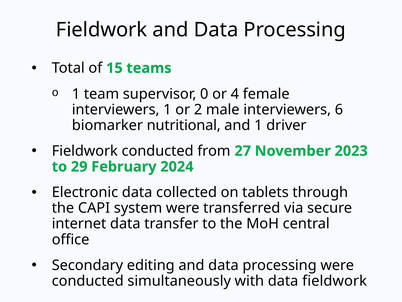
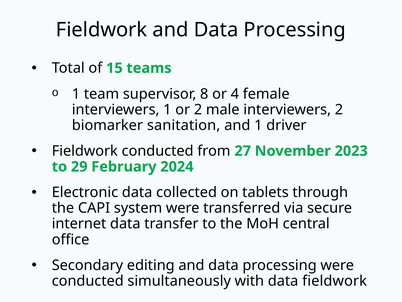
0: 0 -> 8 (204, 94)
interviewers 6: 6 -> 2 (339, 109)
nutritional: nutritional -> sanitation (184, 125)
